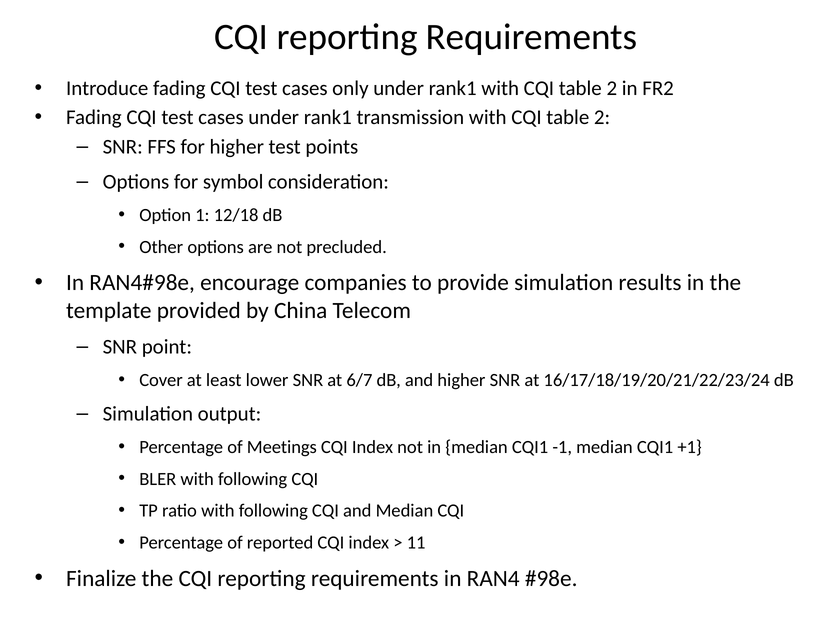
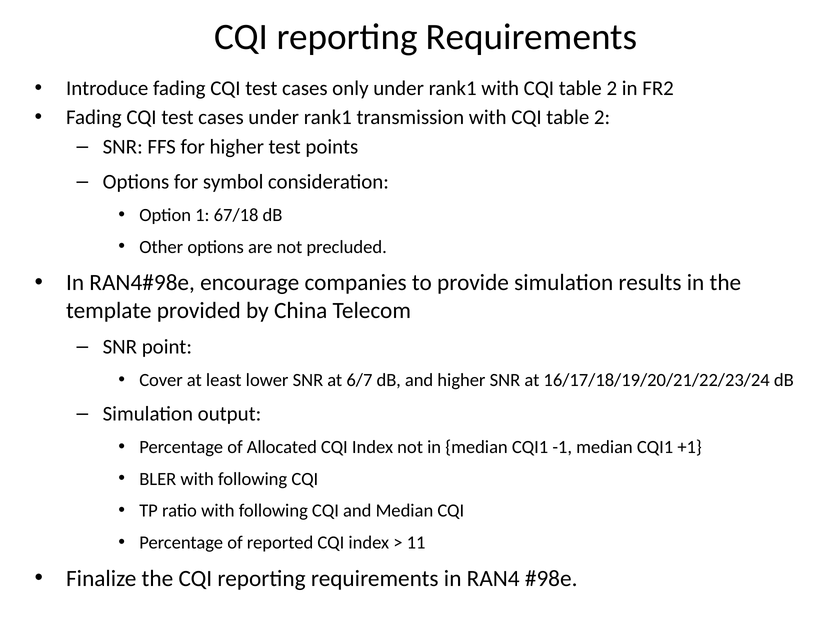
12/18: 12/18 -> 67/18 (236, 215)
Meetings: Meetings -> Allocated (282, 447)
